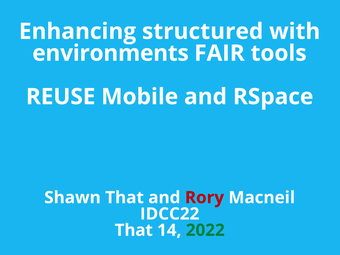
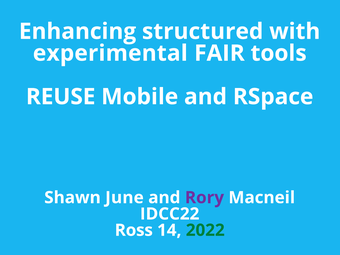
environments: environments -> experimental (110, 53)
Shawn That: That -> June (124, 198)
Rory colour: red -> purple (204, 198)
That: That -> Ross (134, 230)
